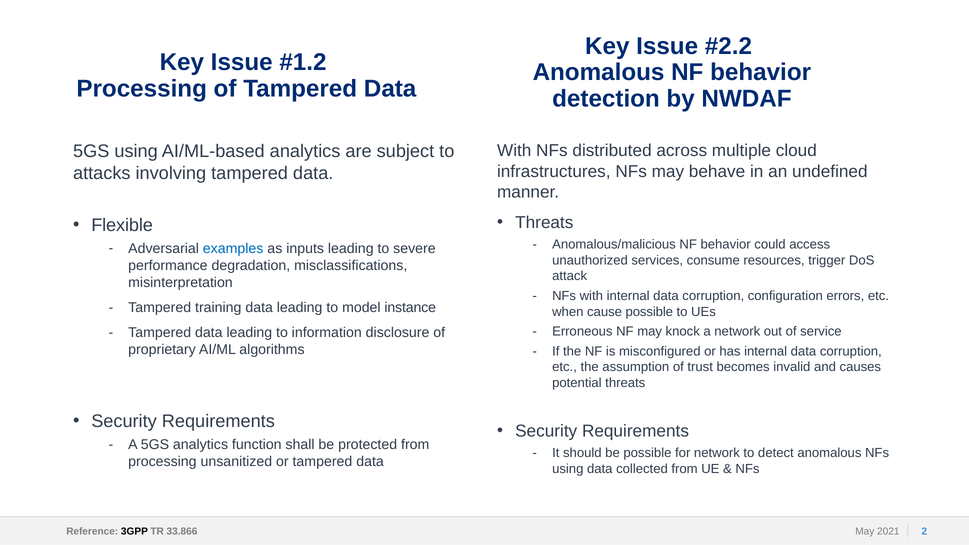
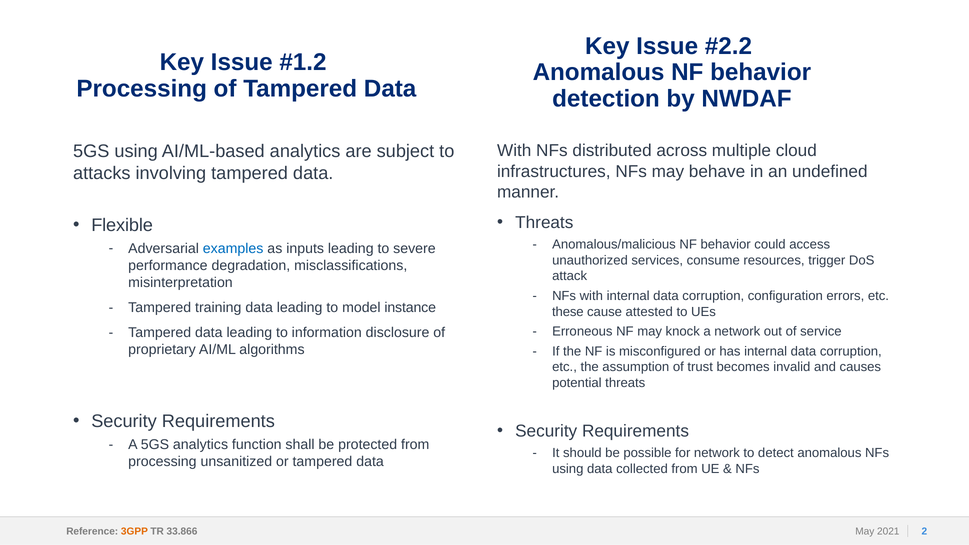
when: when -> these (568, 312)
cause possible: possible -> attested (649, 312)
3GPP colour: black -> orange (134, 531)
